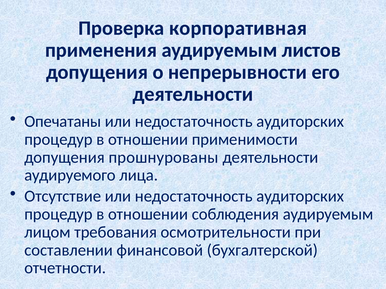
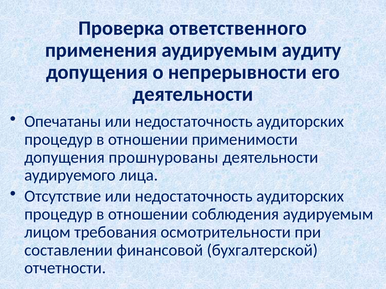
корпоративная: корпоративная -> ответственного (238, 28)
листов: листов -> аудиту (311, 50)
